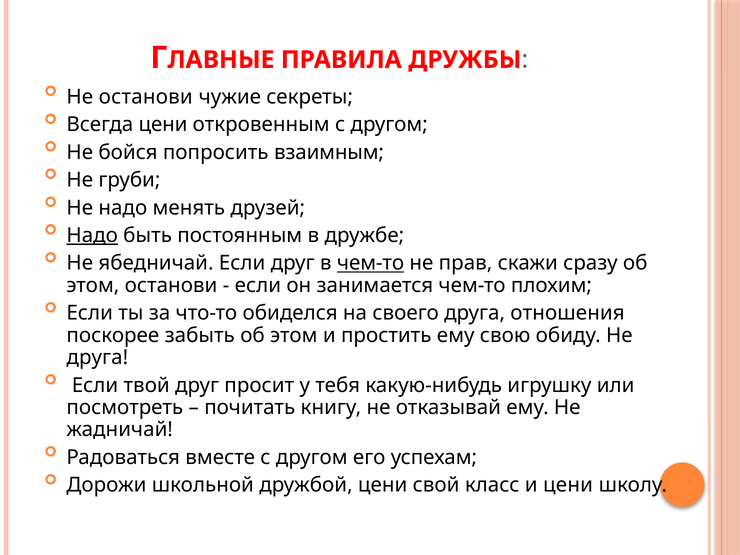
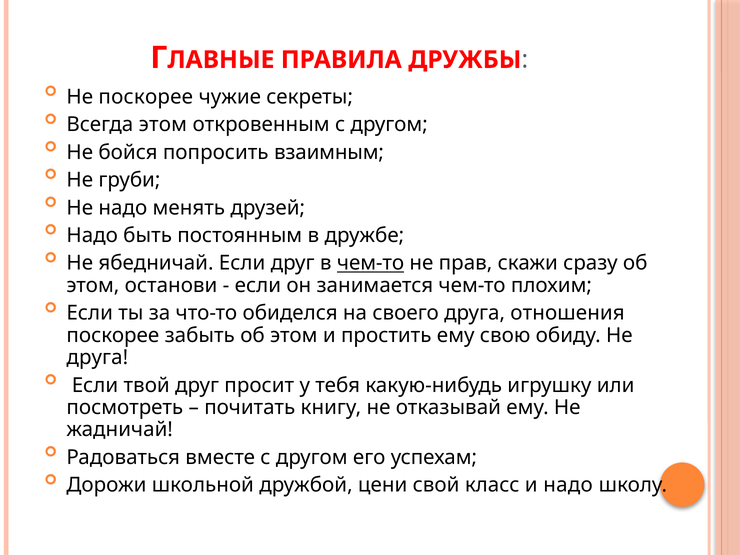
Не останови: останови -> поскорее (146, 97)
Всегда цени: цени -> этом (163, 125)
Надо underline: present -> none (92, 235)
и цени: цени -> надо (568, 485)
